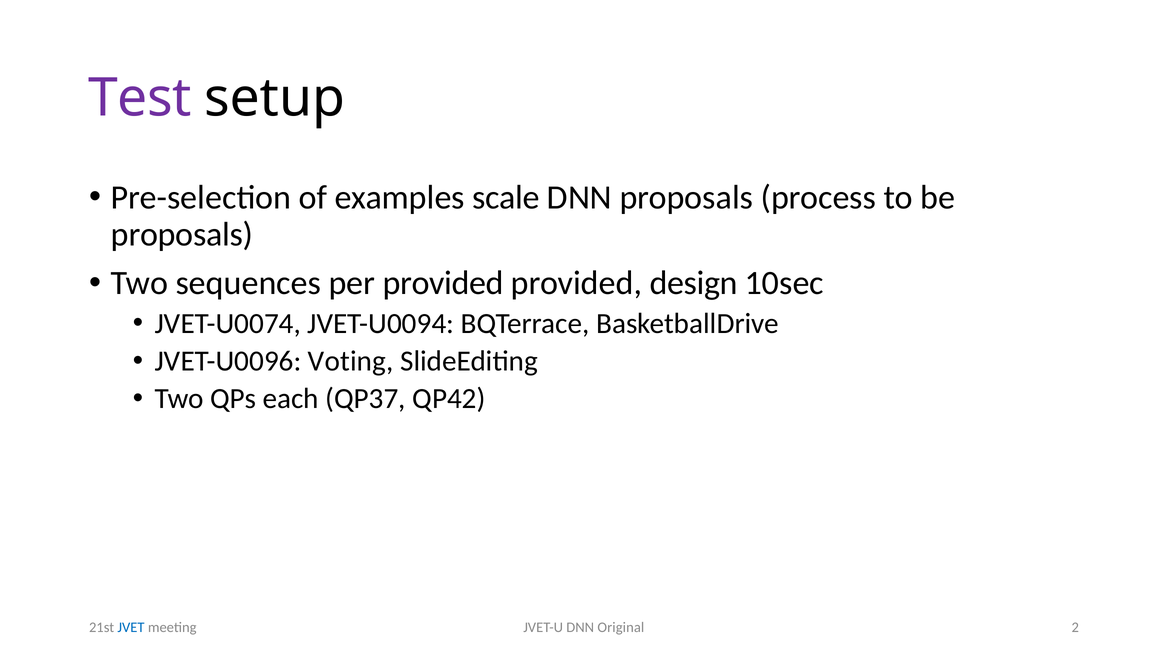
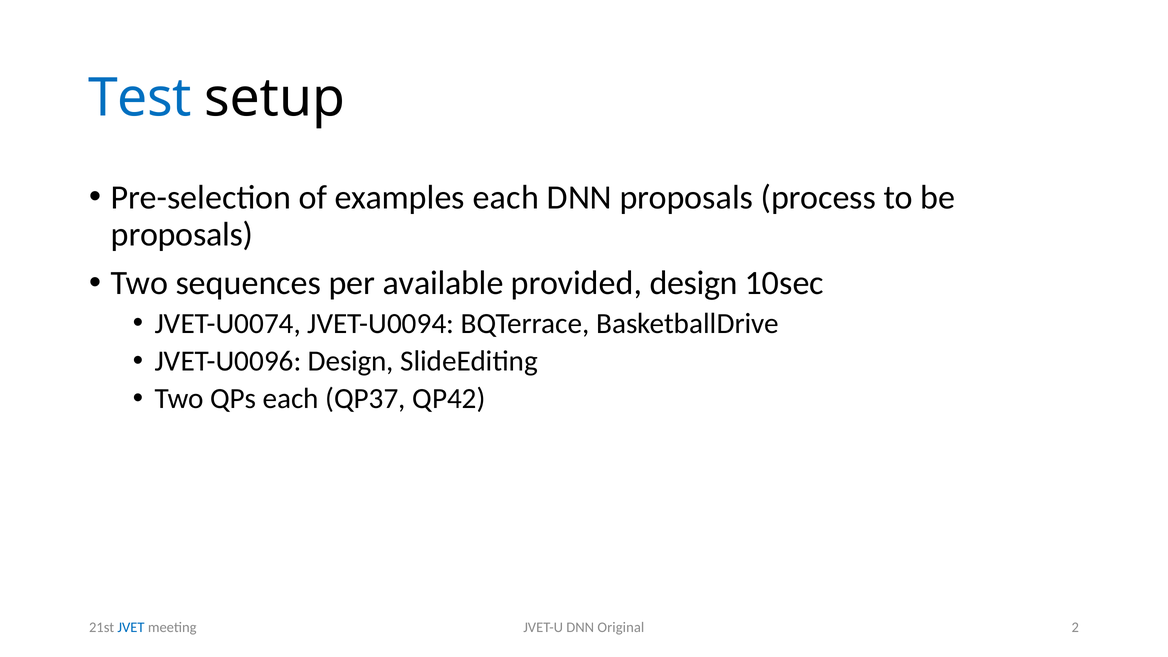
Test colour: purple -> blue (140, 98)
examples scale: scale -> each (506, 197)
per provided: provided -> available (443, 283)
JVET-U0096 Voting: Voting -> Design (351, 361)
